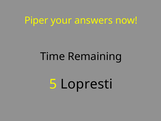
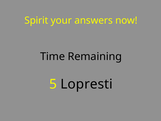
Piper: Piper -> Spirit (36, 20)
